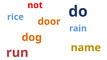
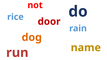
door colour: orange -> red (49, 22)
